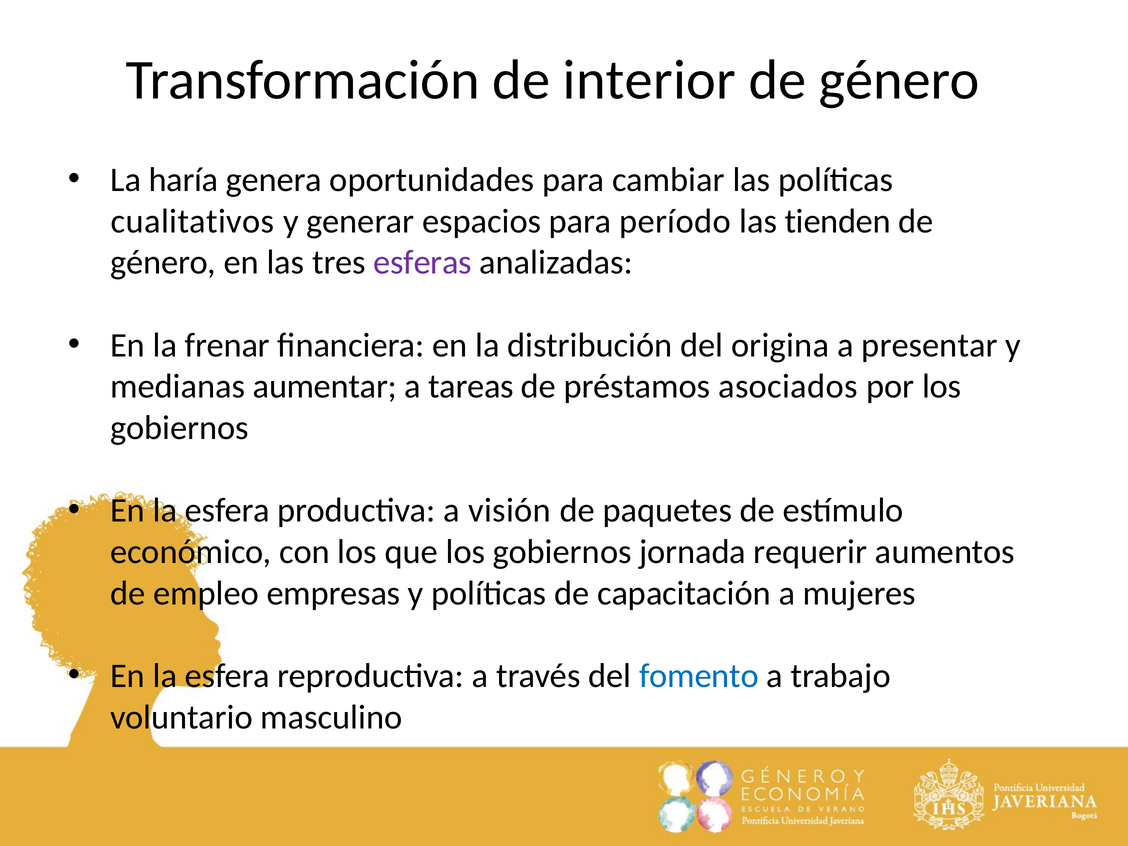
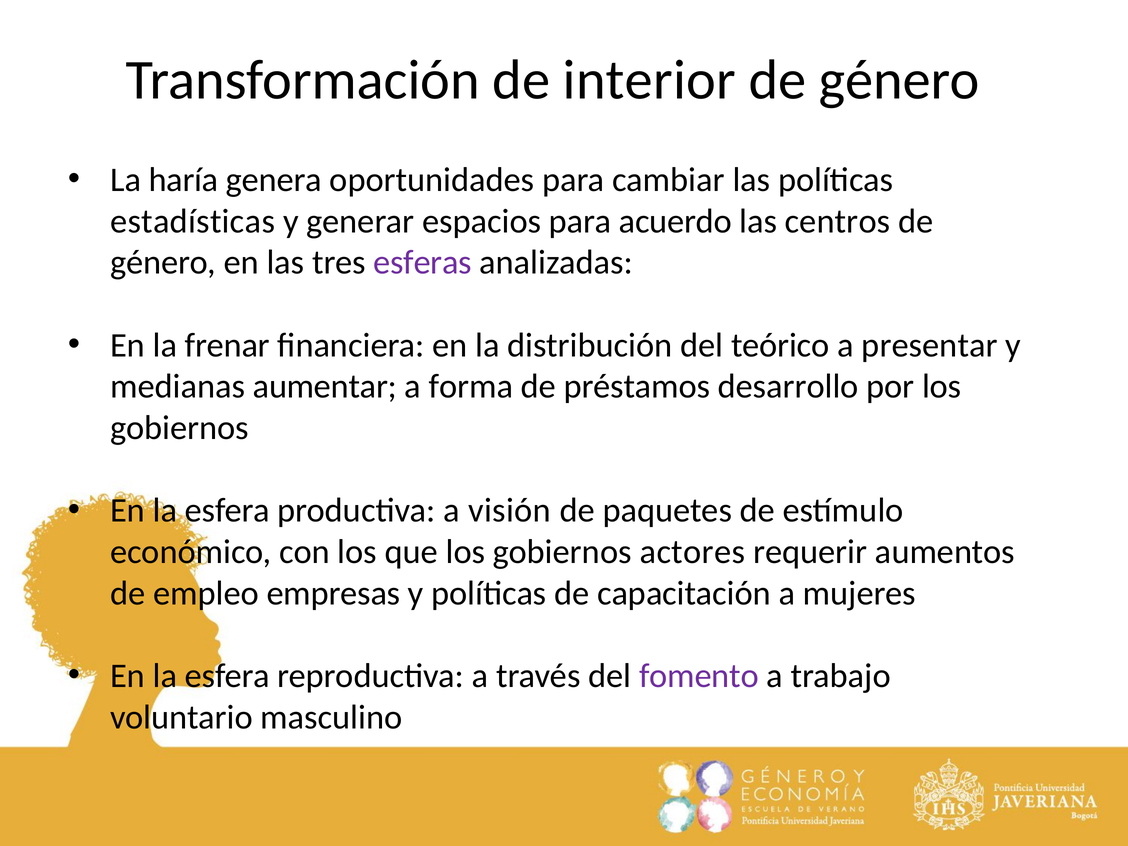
cualitativos: cualitativos -> estadísticas (193, 221)
período: período -> acuerdo (675, 221)
tienden: tienden -> centros (838, 221)
origina: origina -> teórico (780, 345)
tareas: tareas -> forma (471, 387)
asociados: asociados -> desarrollo (788, 387)
jornada: jornada -> actores (692, 552)
fomento colour: blue -> purple (699, 676)
